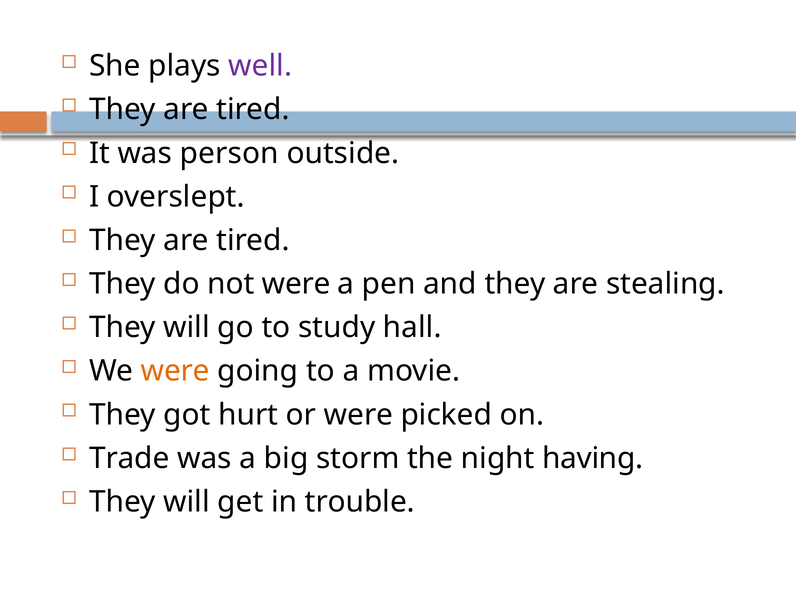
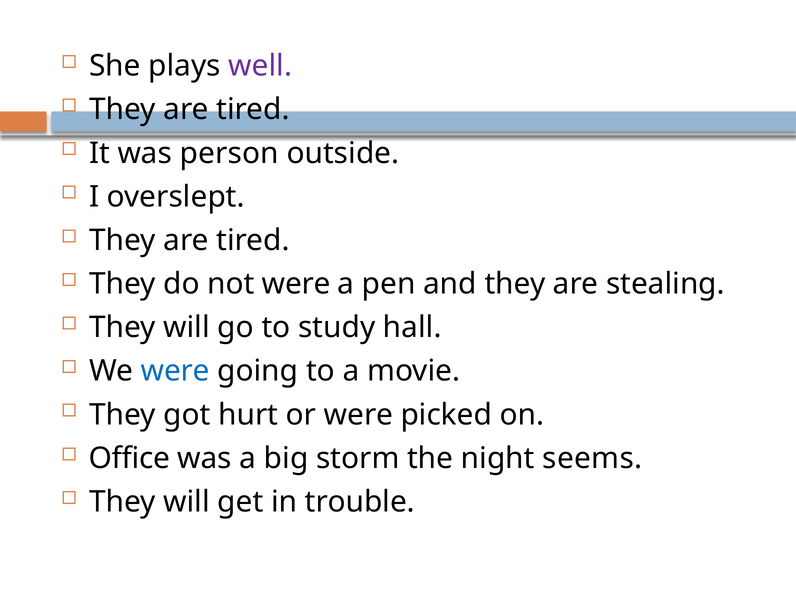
were colour: orange -> blue (175, 371)
Trade: Trade -> Office (129, 458)
having: having -> seems (592, 458)
